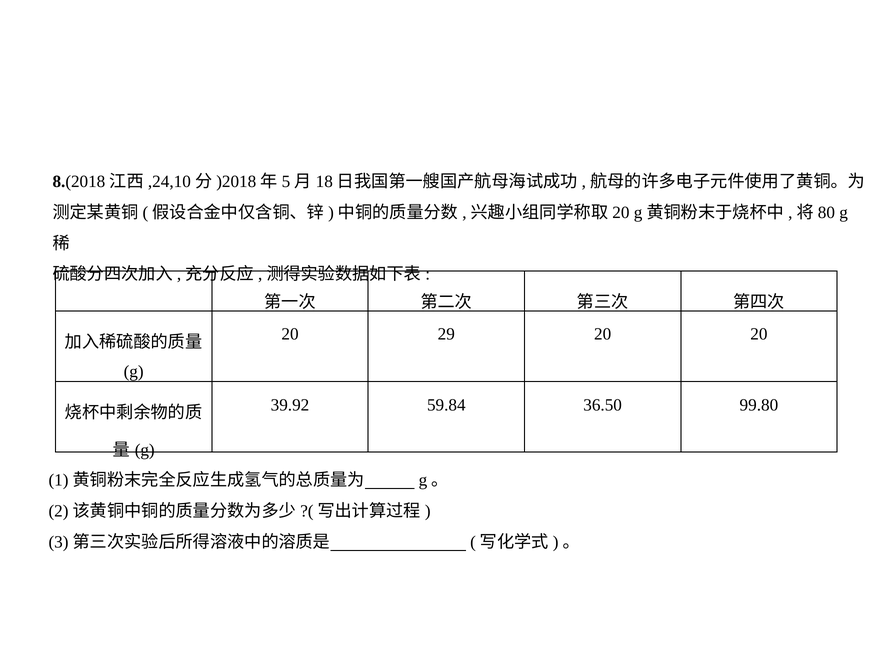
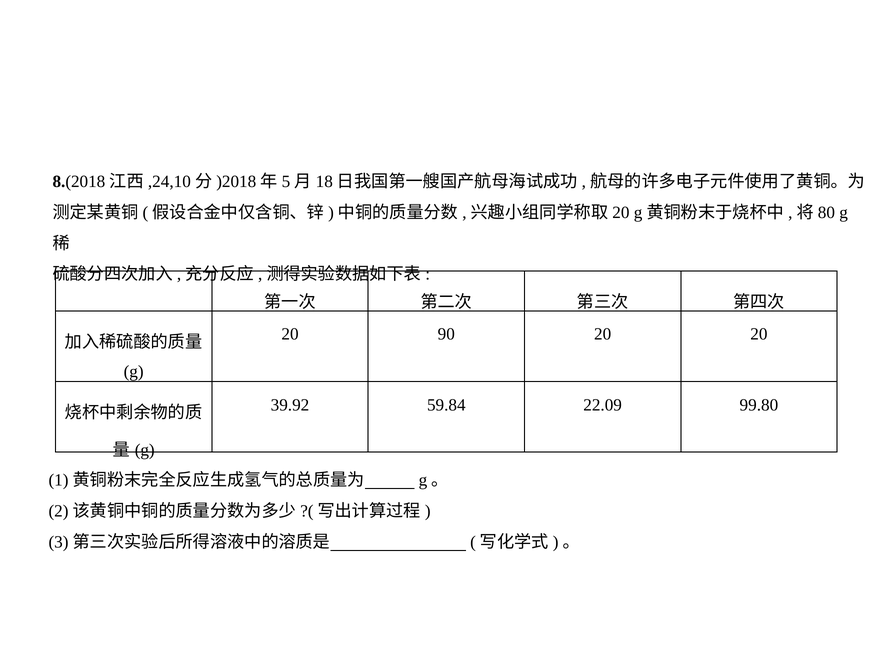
29: 29 -> 90 (446, 334)
36.50: 36.50 -> 22.09 (603, 405)
